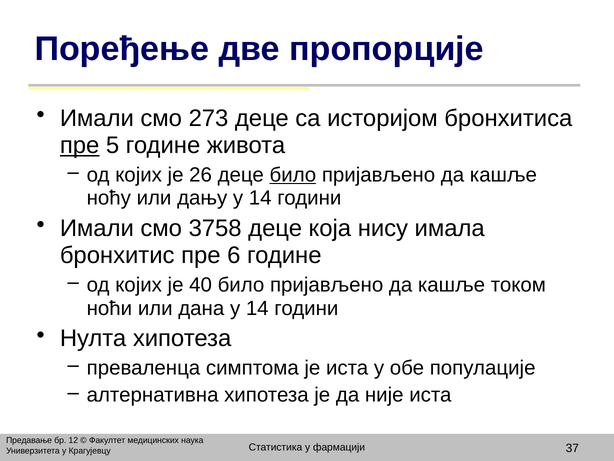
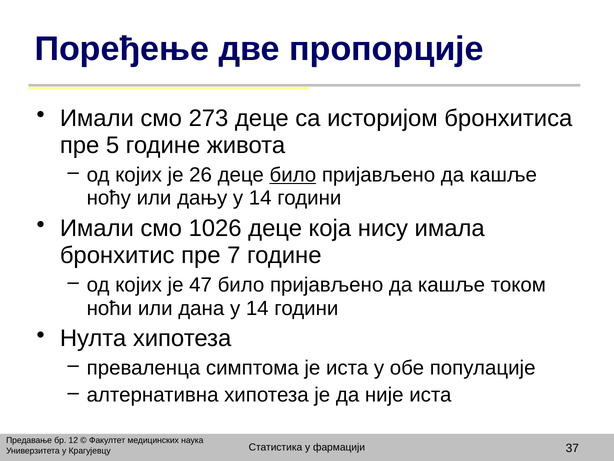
пре underline: present -> none (80, 145)
3758: 3758 -> 1026 (215, 228)
6: 6 -> 7 (234, 255)
40: 40 -> 47 (201, 285)
